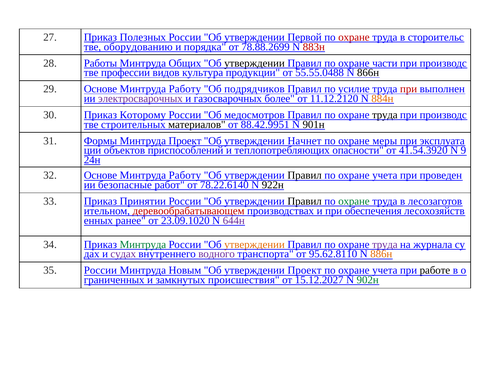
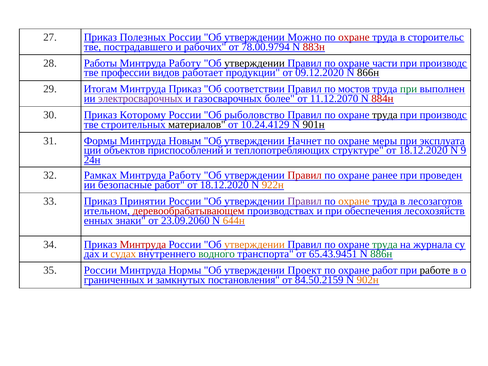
Первой: Первой -> Можно (305, 37)
оборудованию: оборудованию -> пострадавшего (138, 47)
порядка: порядка -> рабочих (205, 47)
78.88.2699: 78.88.2699 -> 78.00.9794 (266, 47)
Общих: Общих -> Работу (185, 63)
культура: культура -> работает (203, 73)
55.55.0488: 55.55.0488 -> 09.12.2020 (320, 73)
29 Основе: Основе -> Итогам (100, 89)
Работу: Работу -> Приказ (185, 89)
подрядчиков: подрядчиков -> соответствии (255, 89)
усилие: усилие -> мостов (354, 89)
при colour: red -> green (409, 89)
11.12.2120: 11.12.2120 -> 11.12.2070 (334, 99)
884н colour: orange -> red (382, 99)
медосмотров: медосмотров -> рыболовство (254, 115)
88.42.9951: 88.42.9951 -> 10.24.4129 (265, 125)
Минтруда Проект: Проект -> Новым (185, 141)
опасности: опасности -> структуре (358, 150)
41.54.3920: 41.54.3920 -> 18.12.2020 (423, 150)
32 Основе: Основе -> Рамках (100, 175)
Правил colour: black -> red (305, 175)
учета: учета -> ранее (385, 175)
работ от 78.22.6140: 78.22.6140 -> 18.12.2020 (224, 185)
922н colour: black -> orange (273, 185)
Правил colour: black -> purple (305, 201)
охране colour: green -> orange (354, 201)
ранее: ранее -> знаки (131, 220)
23.09.1020: 23.09.1020 -> 23.09.2060 (185, 220)
644н colour: purple -> orange (234, 220)
Минтруда colour: green -> red (143, 245)
труда colour: purple -> green (385, 245)
судах colour: purple -> orange (123, 254)
водного colour: purple -> green (217, 254)
95.62.8110: 95.62.8110 -> 65.43.9451 (333, 254)
886н colour: orange -> green (381, 254)
Новым: Новым -> Нормы (185, 270)
учета: учета -> работ (385, 270)
происшествия: происшествия -> постановления (244, 280)
15.12.2027: 15.12.2027 -> 84.50.2159 (319, 280)
902н colour: green -> orange (368, 280)
